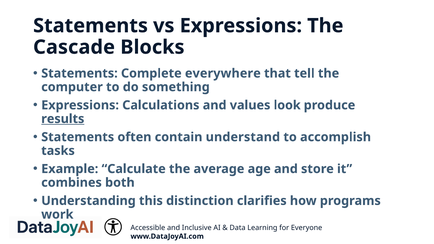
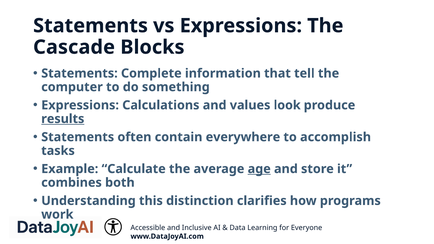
everywhere: everywhere -> information (223, 73)
understand: understand -> everywhere (243, 137)
age underline: none -> present (259, 169)
